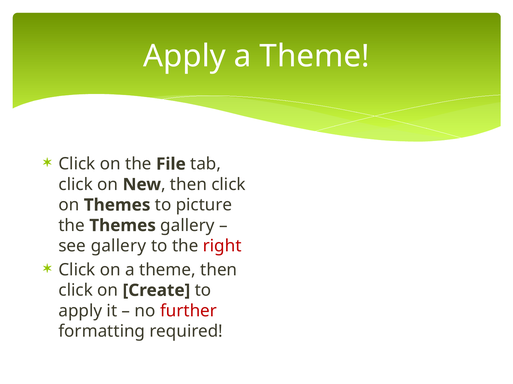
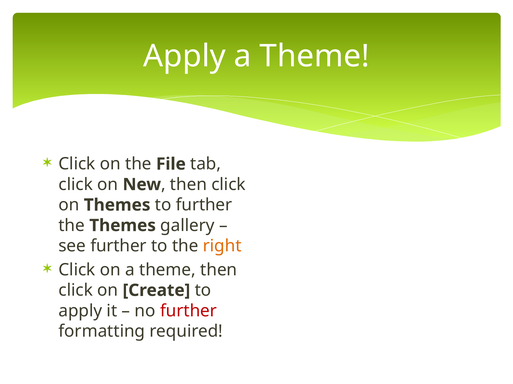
to picture: picture -> further (204, 205)
see gallery: gallery -> further (119, 246)
right colour: red -> orange (222, 246)
